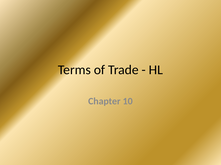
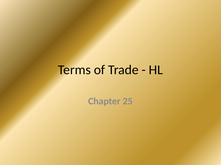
10: 10 -> 25 (128, 102)
